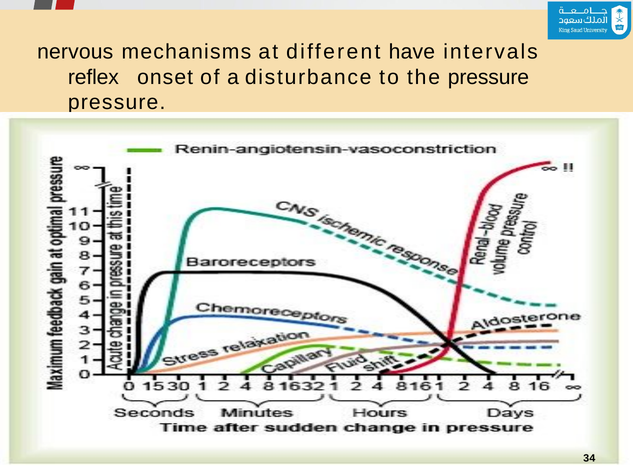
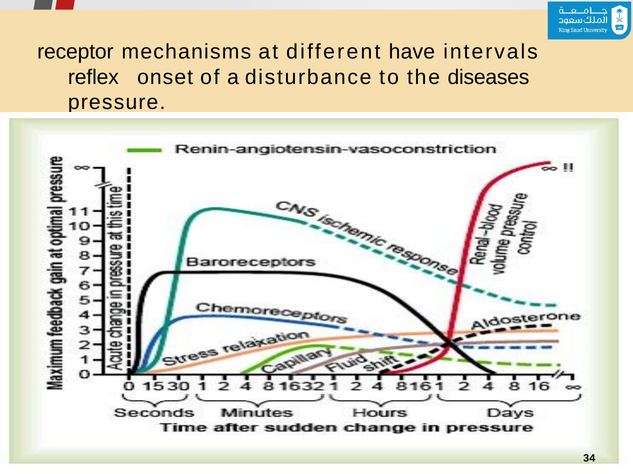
nervous: nervous -> receptor (75, 52)
the pressure: pressure -> diseases (488, 77)
